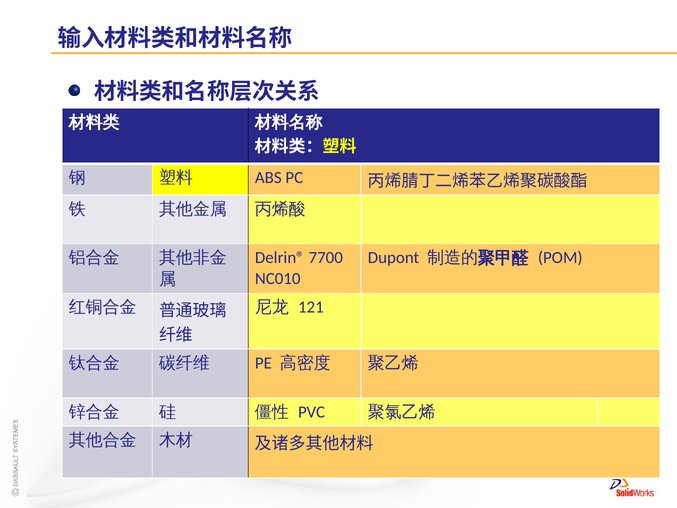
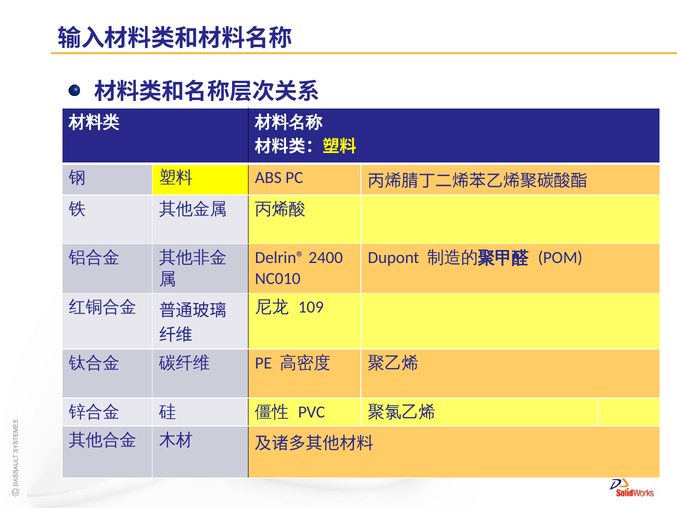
7700: 7700 -> 2400 (326, 258)
121: 121 -> 109 (311, 307)
